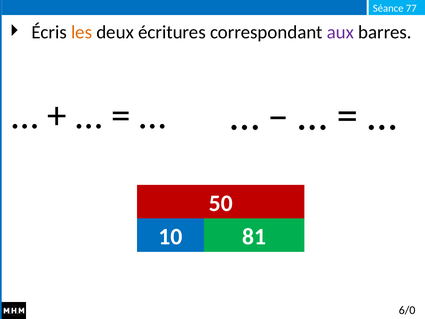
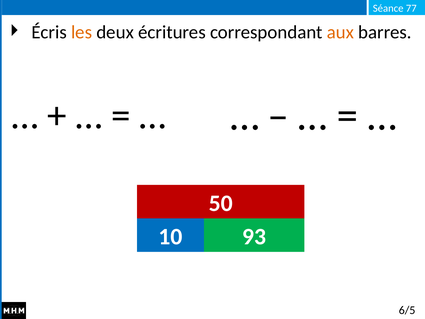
aux colour: purple -> orange (340, 32)
81: 81 -> 93 (254, 237)
6/0: 6/0 -> 6/5 (407, 310)
